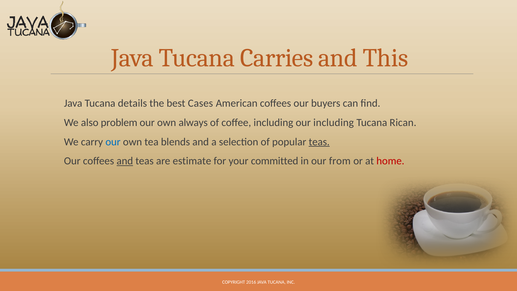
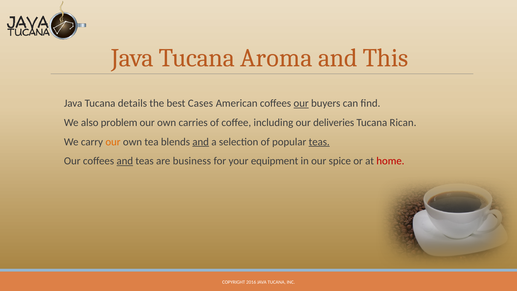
Carries: Carries -> Aroma (276, 58)
our underline: none -> present (301, 103)
always: always -> carries (193, 123)
our including: including -> deliveries (334, 123)
our colour: blue -> orange (113, 142)
and underline: none -> present (201, 142)
estimate: estimate -> business (192, 161)
committed: committed -> equipment (275, 161)
from: from -> spice (340, 161)
